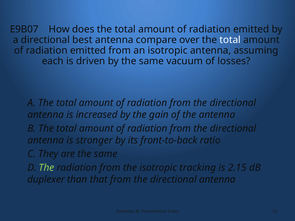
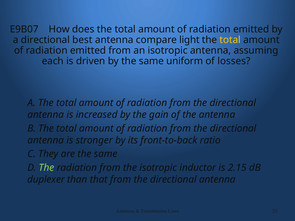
over: over -> light (189, 40)
total colour: white -> yellow (230, 40)
vacuum: vacuum -> uniform (185, 61)
tracking: tracking -> inductor (198, 168)
